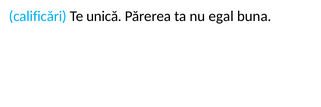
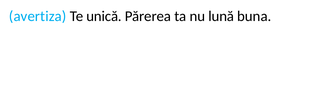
calificări: calificări -> avertiza (38, 16)
egal: egal -> lună (221, 16)
